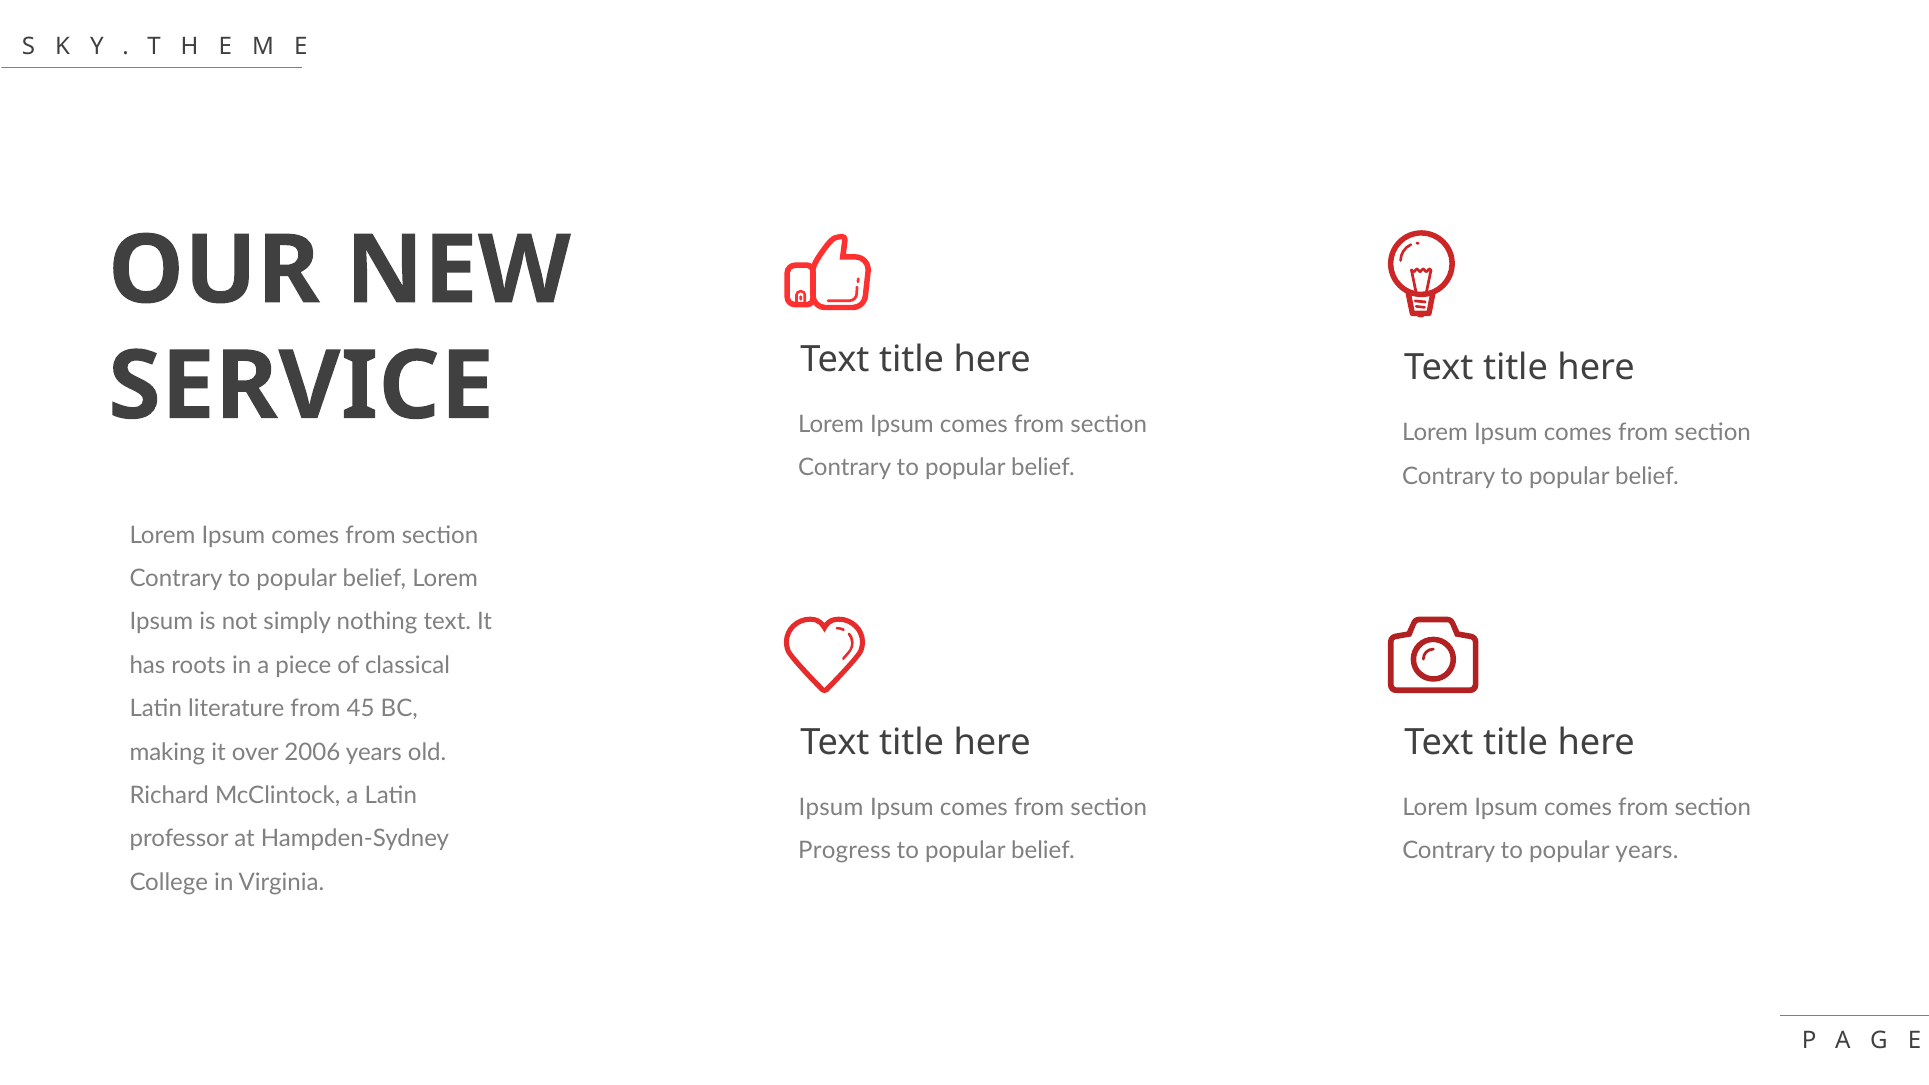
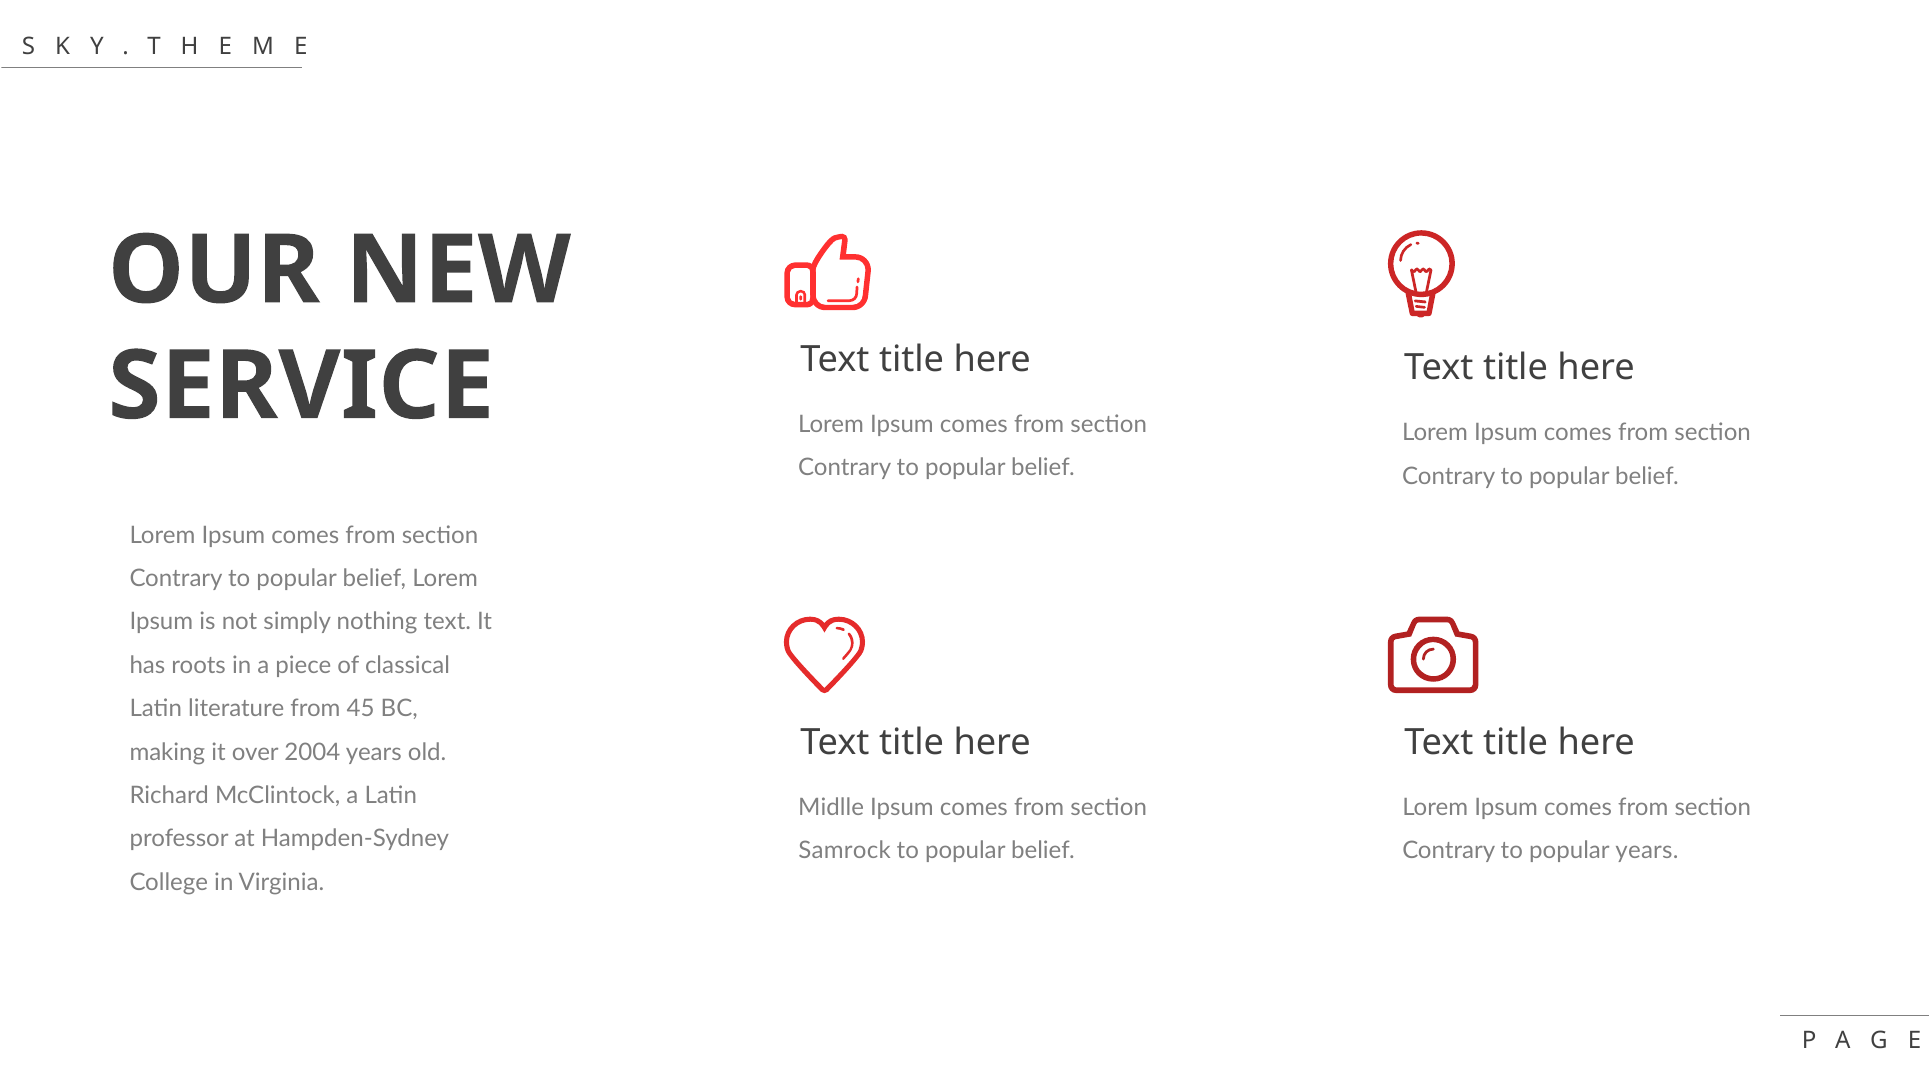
2006: 2006 -> 2004 (312, 752)
Ipsum: Ipsum -> Midlle (831, 808)
Progress: Progress -> Samrock (845, 851)
